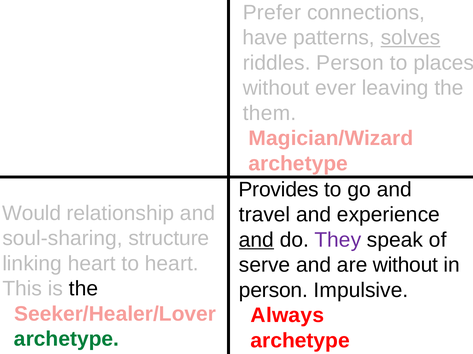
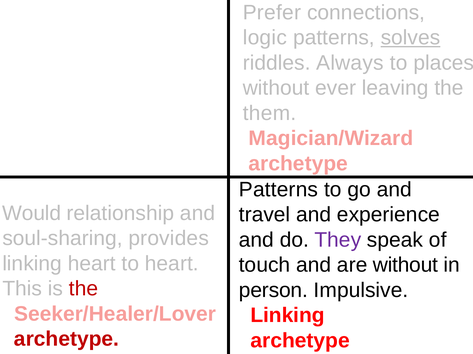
have: have -> logic (265, 38)
riddles Person: Person -> Always (350, 63)
Provides: Provides -> Patterns (278, 190)
structure: structure -> provides (169, 239)
and underline: present -> none (256, 240)
serve: serve -> touch (265, 266)
the colour: black -> red (83, 289)
Always: Always -> Linking (288, 316)
archetype colour: green -> red (67, 340)
